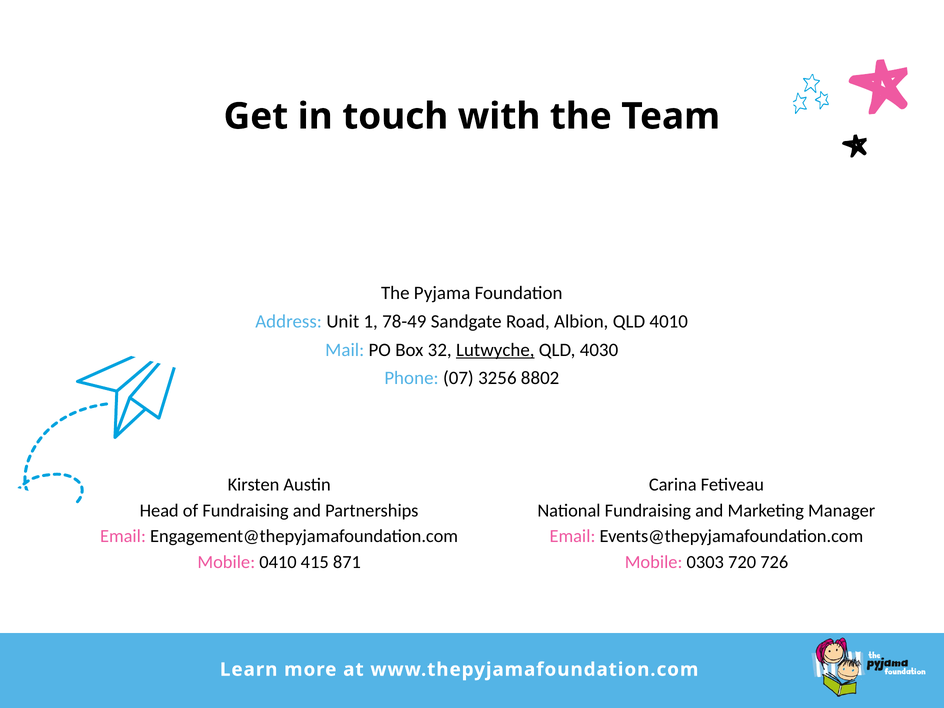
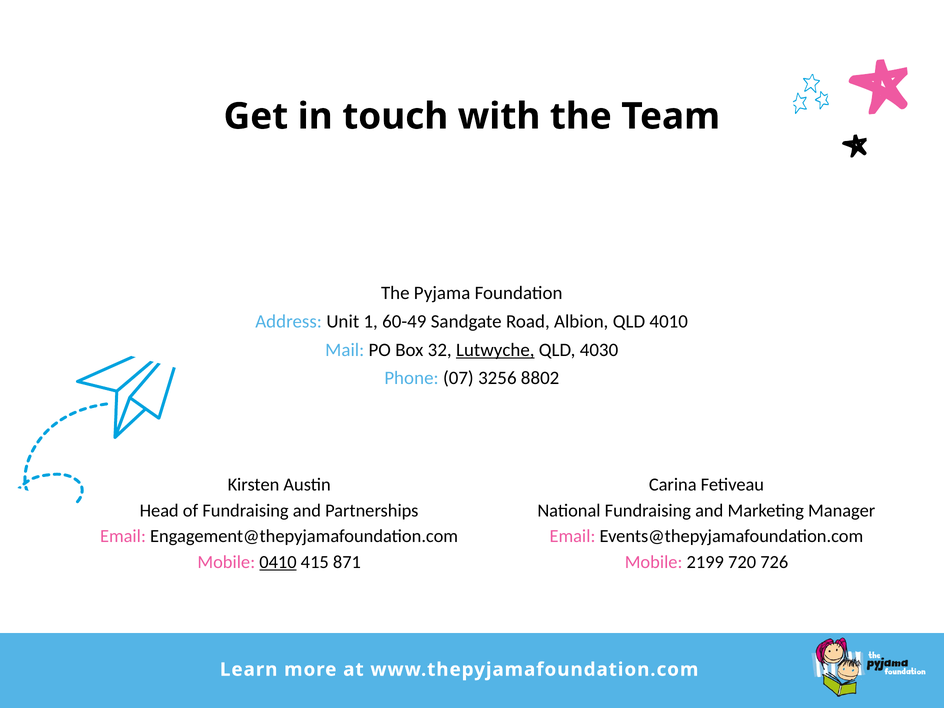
78-49: 78-49 -> 60-49 (404, 321)
0410 underline: none -> present (278, 562)
0303: 0303 -> 2199 (705, 562)
